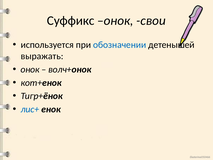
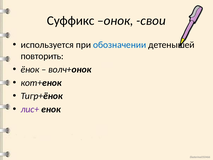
выражать: выражать -> повторить (42, 56)
онок: онок -> ёнок (30, 69)
лис+ colour: blue -> purple (30, 109)
